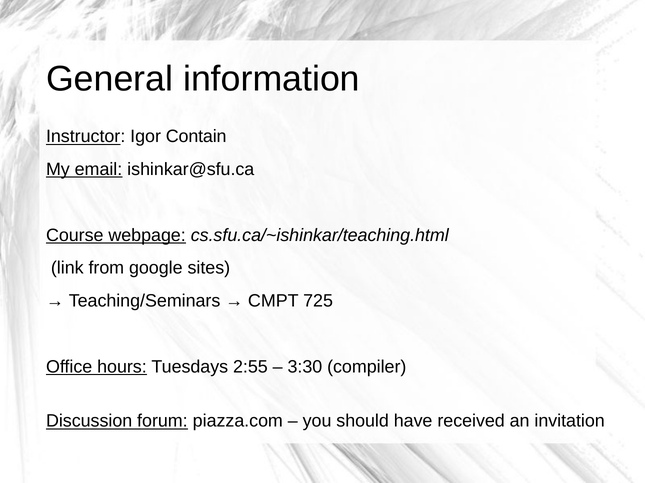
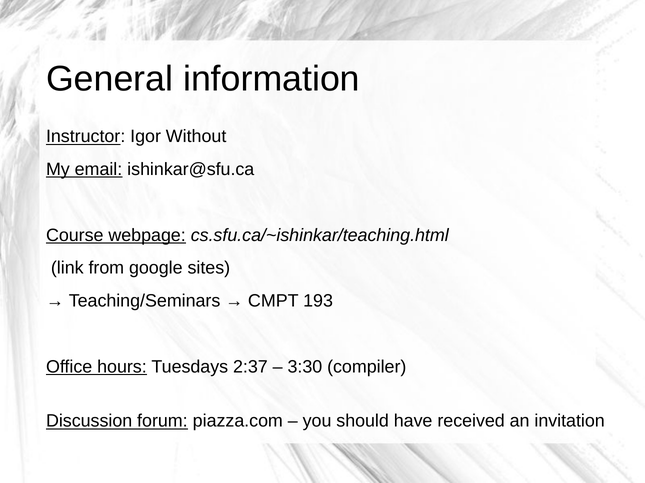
Contain: Contain -> Without (196, 137)
725: 725 -> 193 (318, 301)
2:55: 2:55 -> 2:37 (250, 367)
